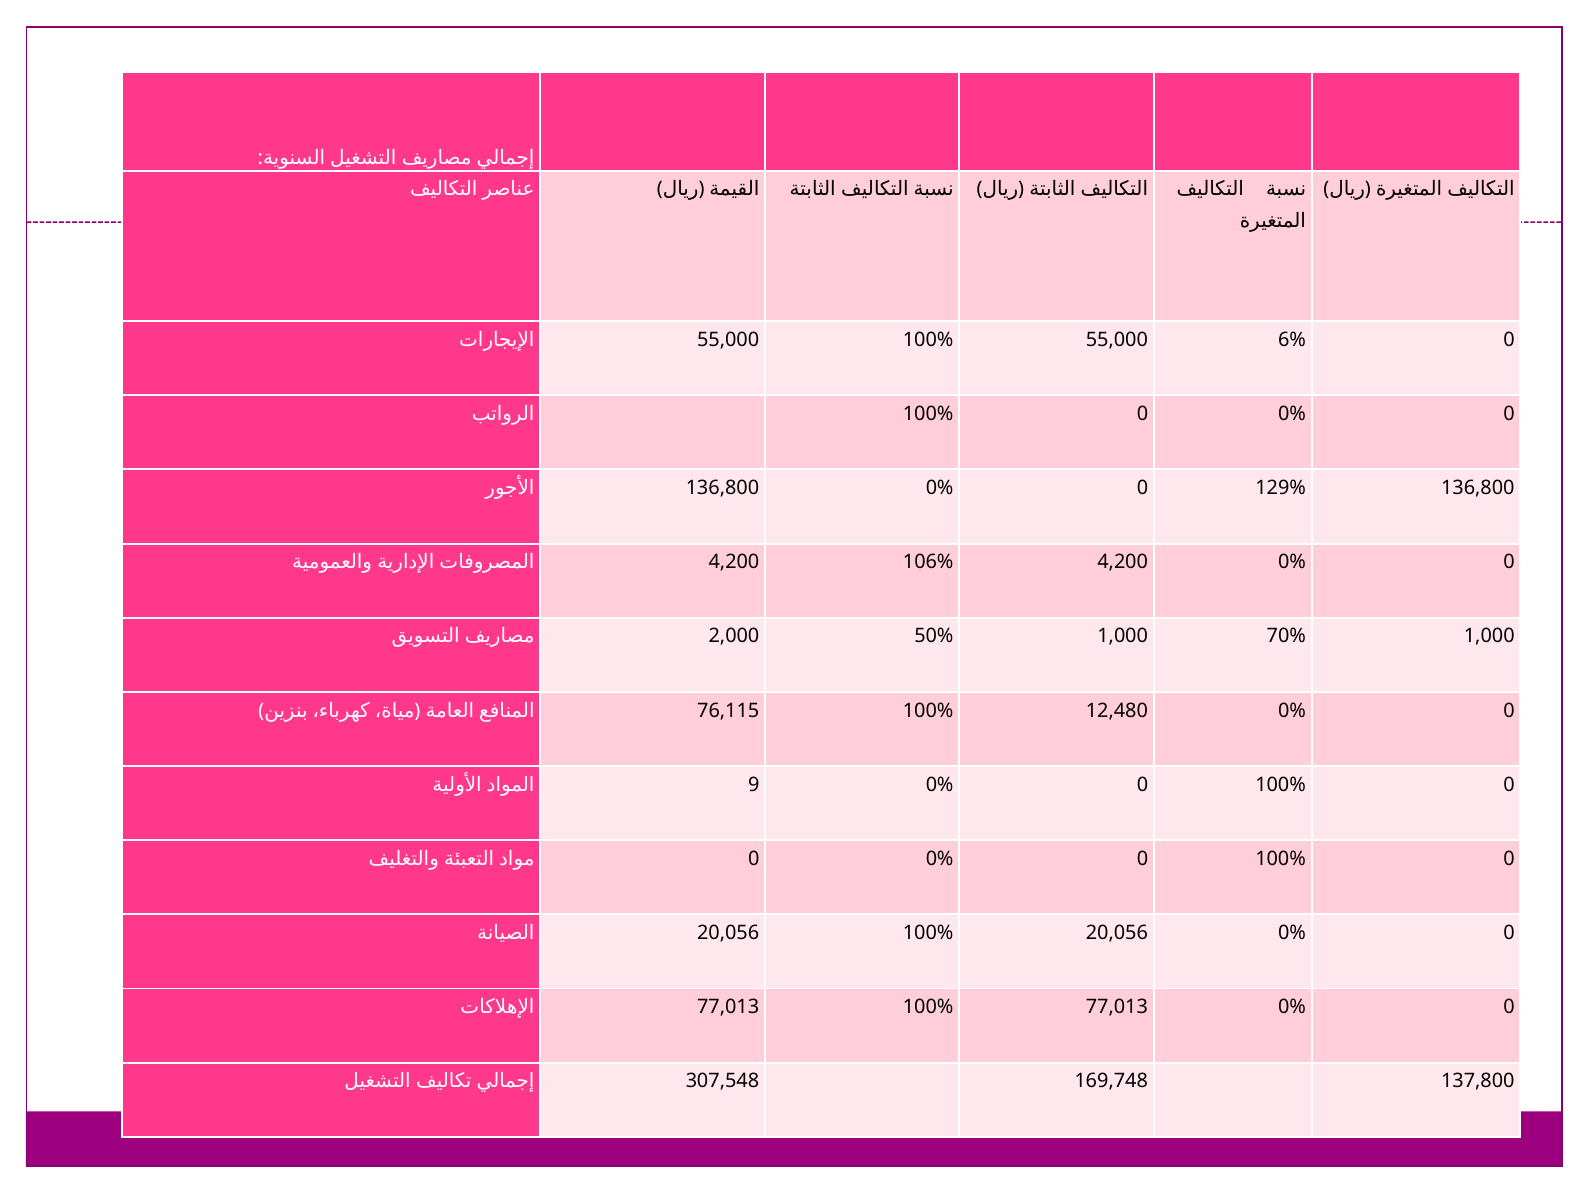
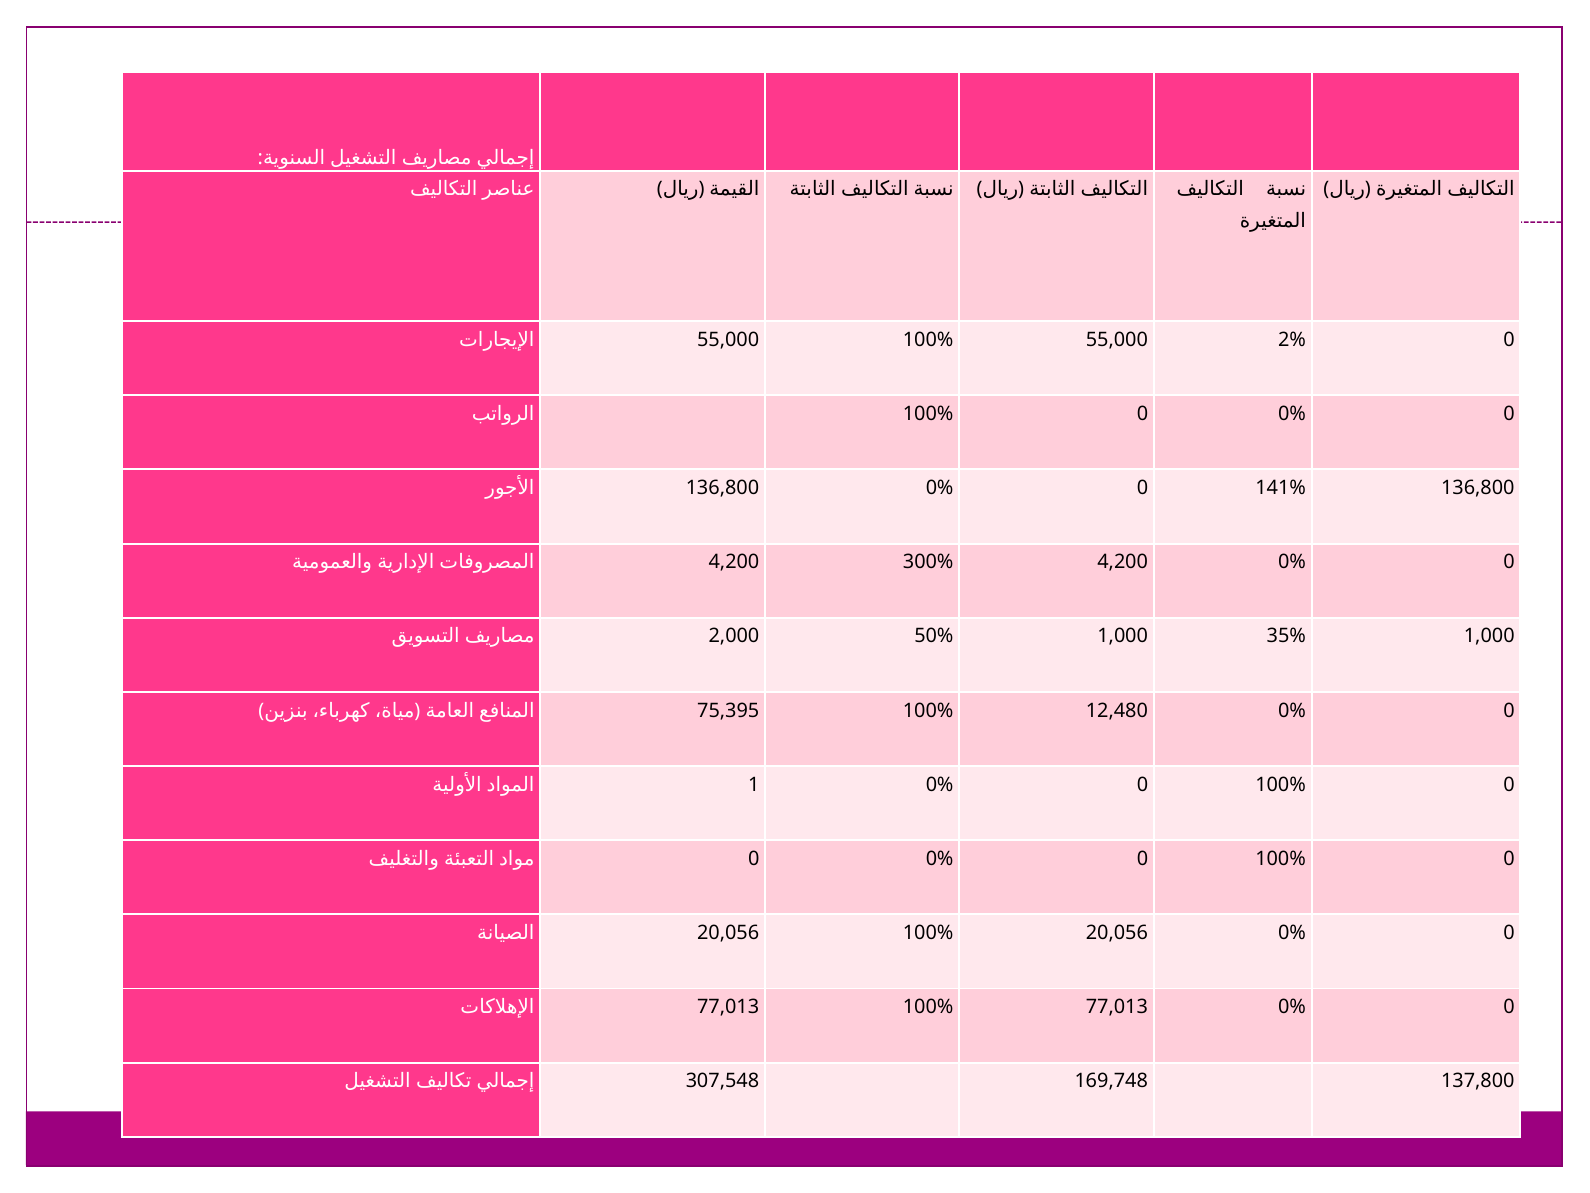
6%: 6% -> 2% (1292, 340)
129%: 129% -> 141% (1281, 488)
106%: 106% -> 300% (928, 562)
70%: 70% -> 35% (1286, 636)
76,115: 76,115 -> 75,395 (728, 710)
9: 9 -> 1 (754, 784)
